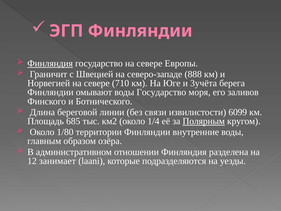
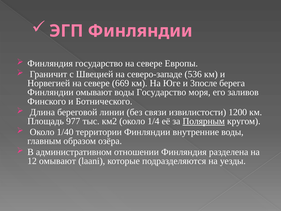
Финляндия underline: present -> none (50, 63)
888: 888 -> 536 (193, 74)
710: 710 -> 669 (121, 83)
3учёта: 3учёта -> 3после (204, 83)
6099: 6099 -> 1200 (238, 112)
685: 685 -> 977 (73, 121)
1/80: 1/80 -> 1/40 (65, 132)
12 занимает: занимает -> омывают (57, 161)
